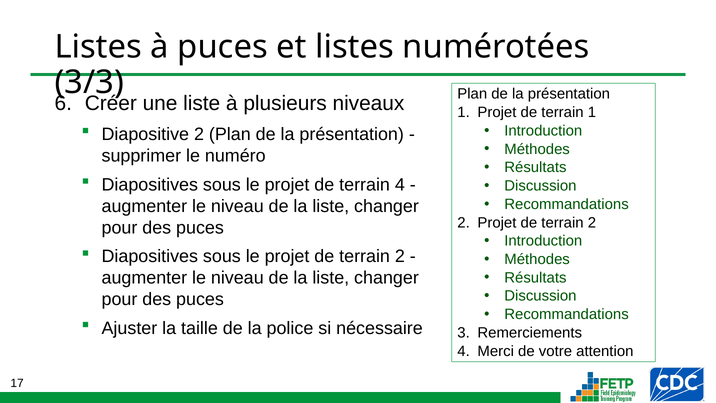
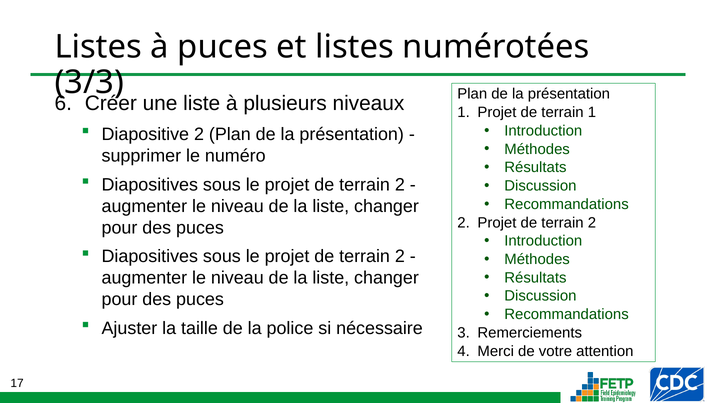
4: 4 -> 2 (400, 184)
